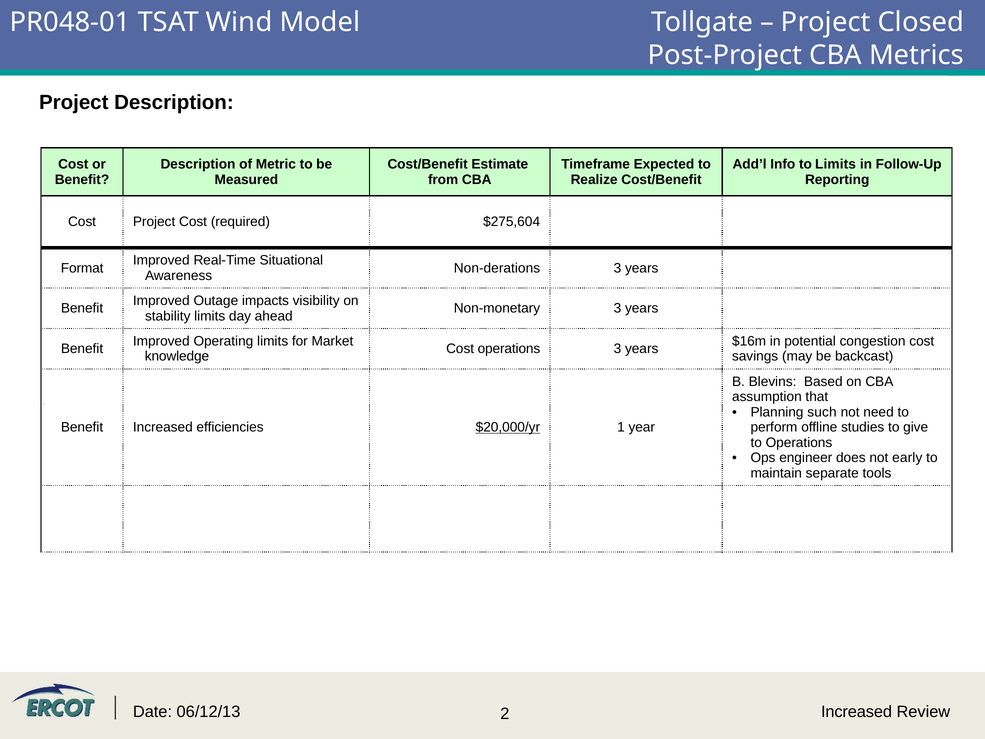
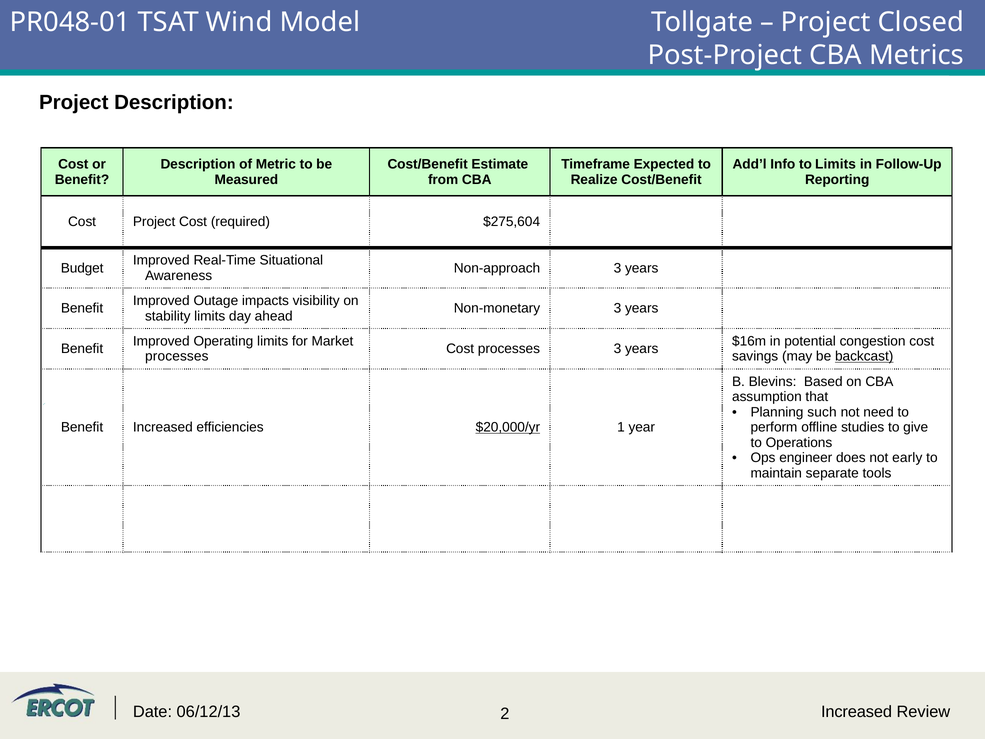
Format: Format -> Budget (82, 268)
Non-derations: Non-derations -> Non-approach (497, 268)
Cost operations: operations -> processes (509, 349)
knowledge: knowledge -> processes (177, 356)
backcast underline: none -> present (864, 356)
